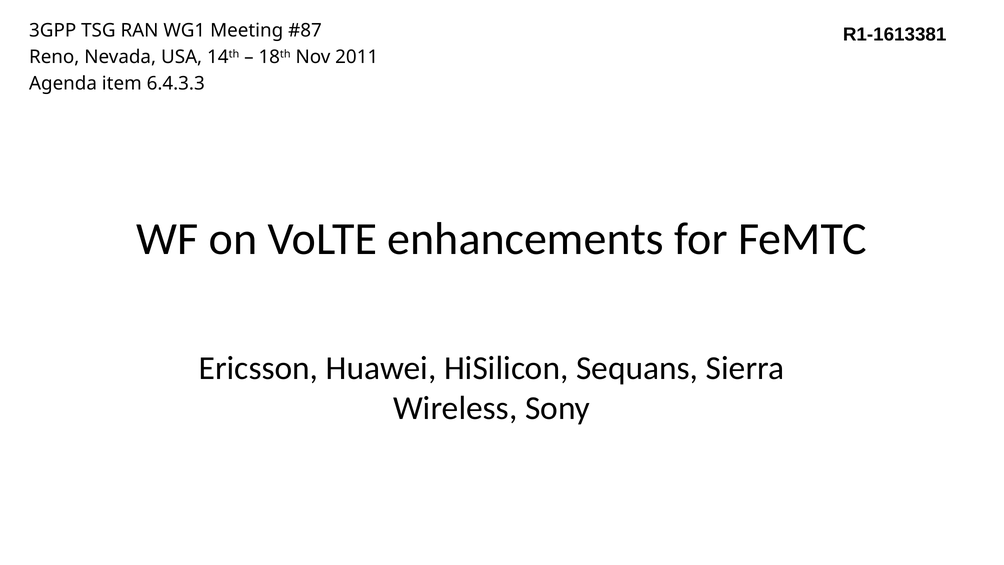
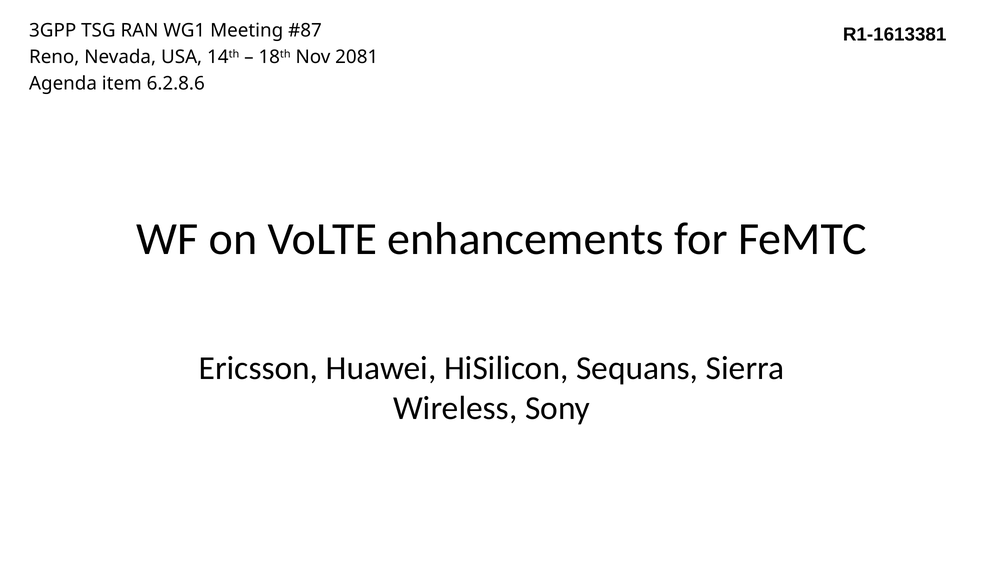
2011: 2011 -> 2081 (357, 57)
6.4.3.3: 6.4.3.3 -> 6.2.8.6 (176, 83)
